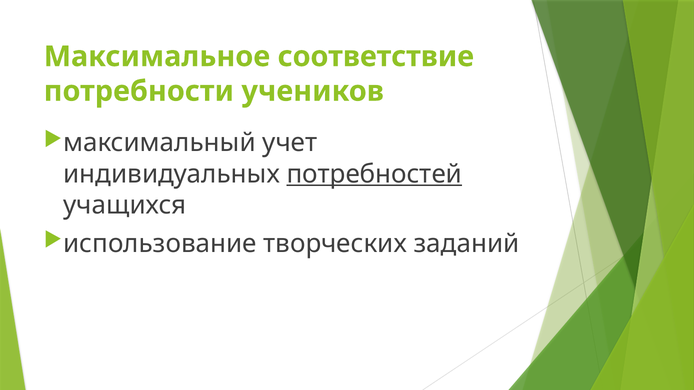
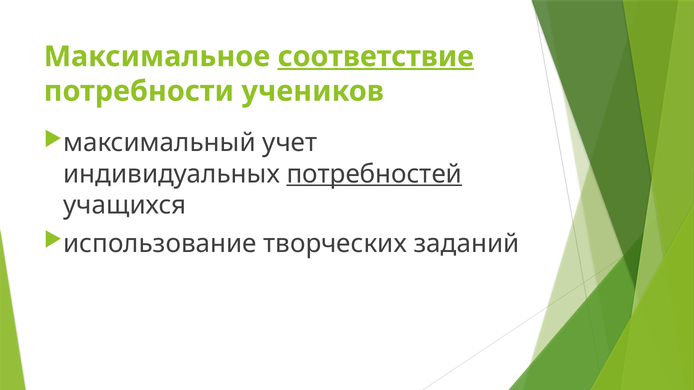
соответствие underline: none -> present (376, 57)
